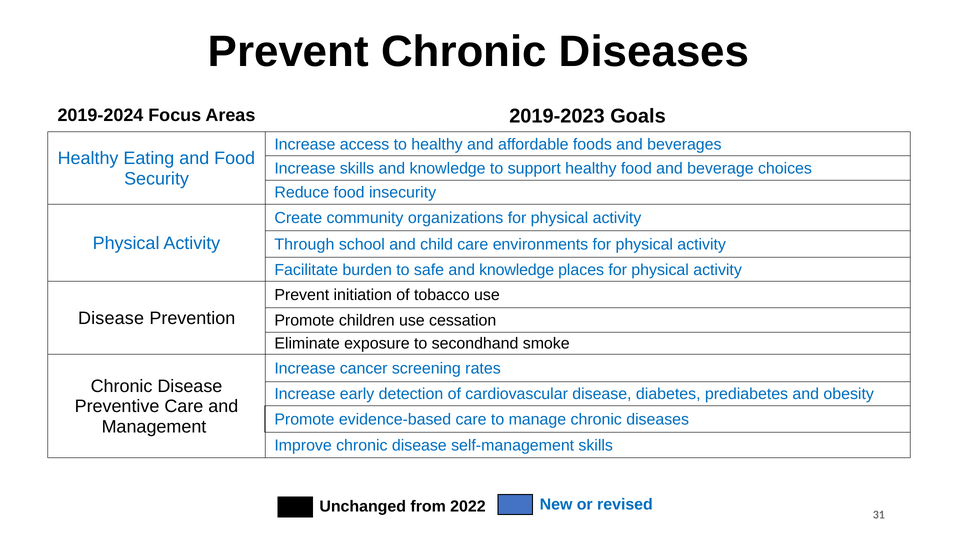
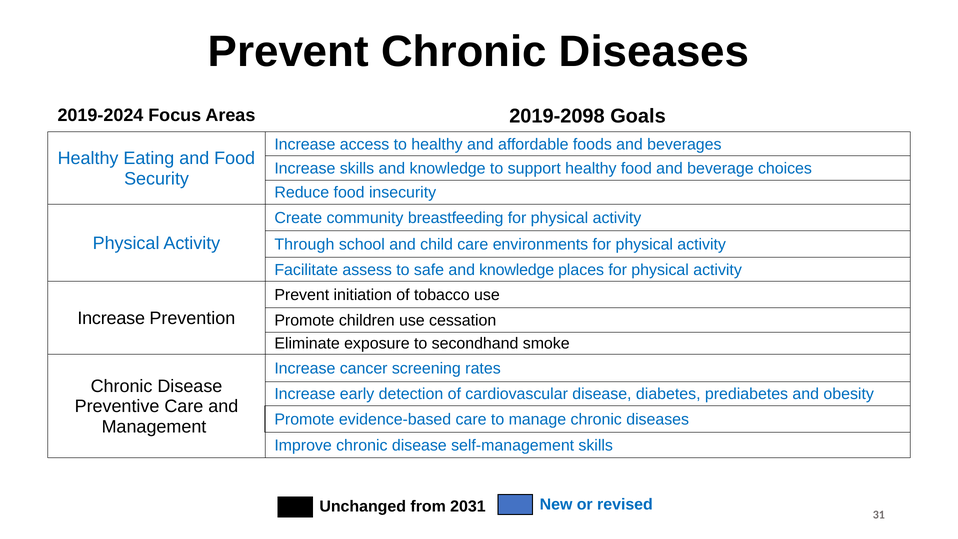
2019-2023: 2019-2023 -> 2019-2098 (557, 116)
organizations: organizations -> breastfeeding (456, 218)
burden: burden -> assess (367, 270)
Disease: Disease -> Increase (111, 318)
2022: 2022 -> 2031 (468, 507)
